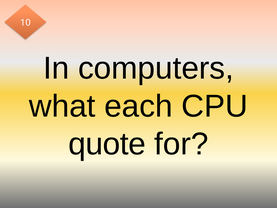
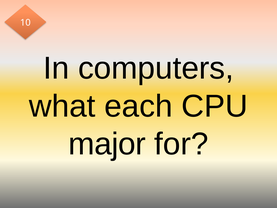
quote: quote -> major (107, 144)
